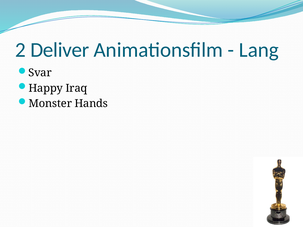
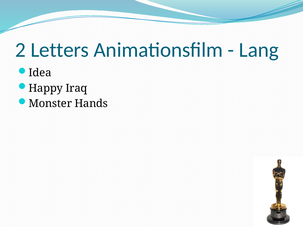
Deliver: Deliver -> Letters (60, 50)
Svar: Svar -> Idea (40, 73)
